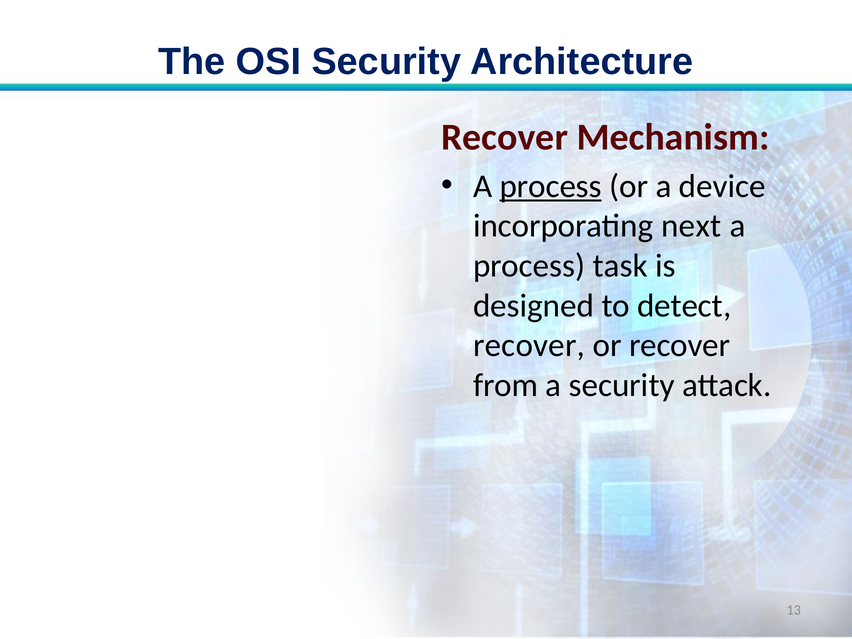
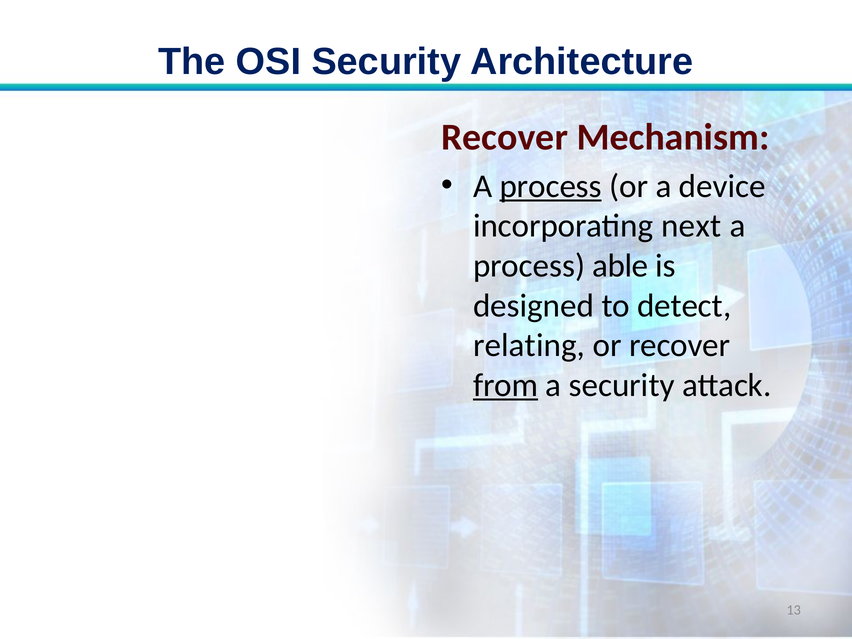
task: task -> able (620, 266)
recover: recover -> relating (529, 345)
from underline: none -> present (506, 385)
